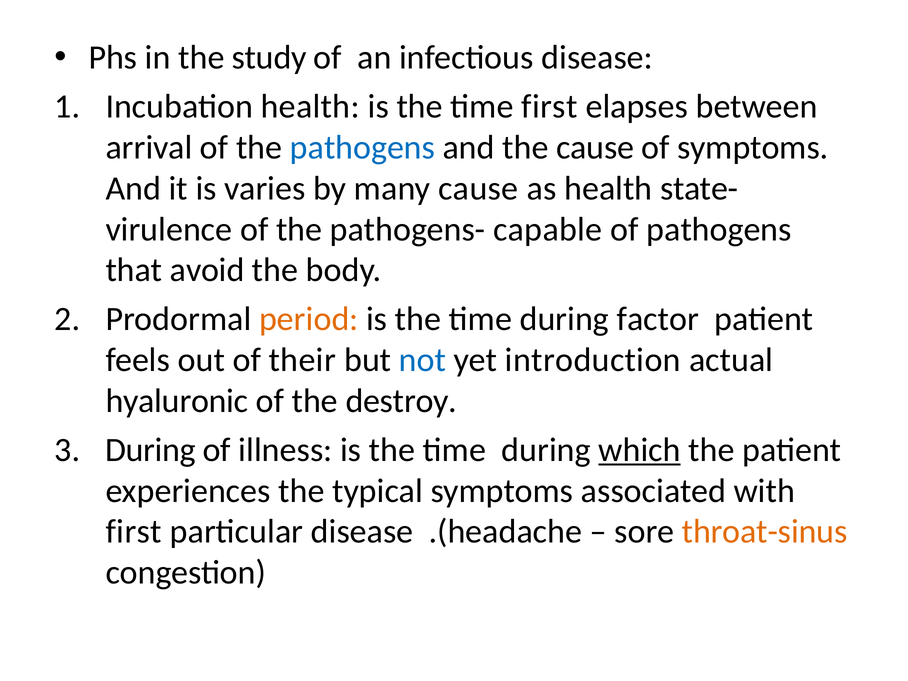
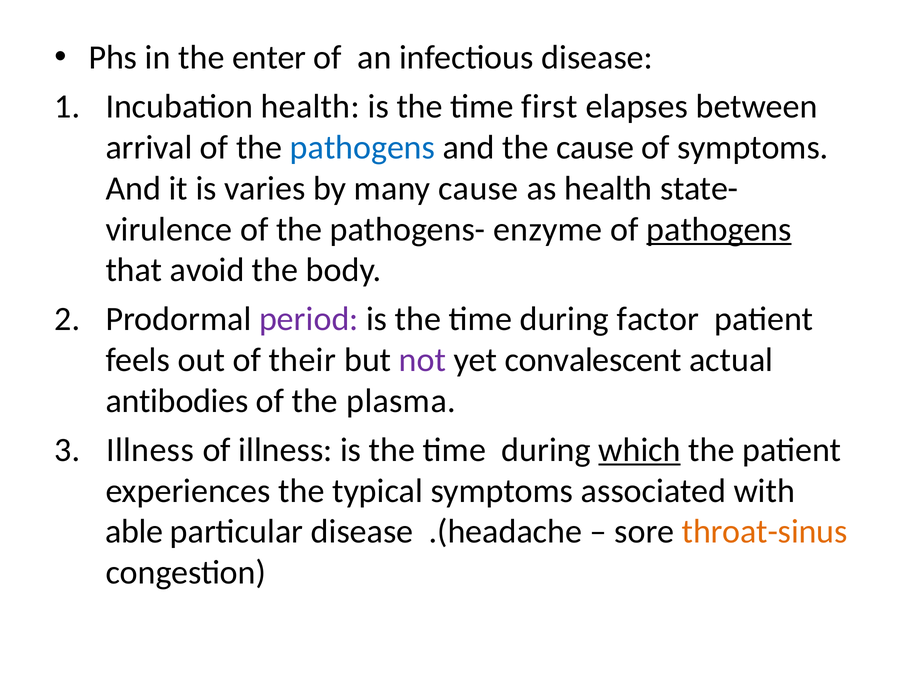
study: study -> enter (269, 58)
capable: capable -> enzyme (548, 229)
pathogens underline: none -> present (719, 229)
period colour: orange -> purple (309, 319)
not colour: blue -> purple (423, 360)
introduction: introduction -> convalescent (593, 360)
hyaluronic: hyaluronic -> antibodies (177, 401)
destroy: destroy -> plasma (401, 401)
During: During -> Illness (150, 450)
first: first -> able (134, 532)
